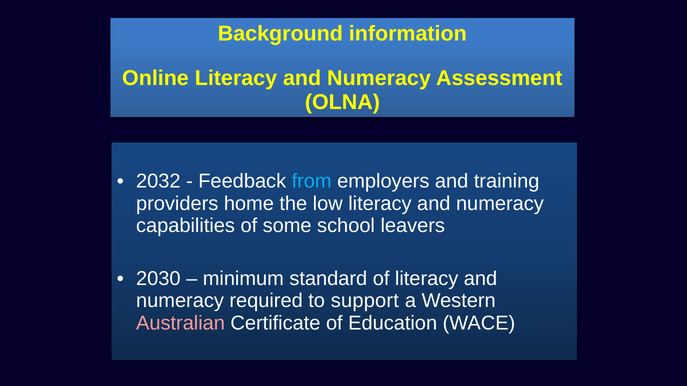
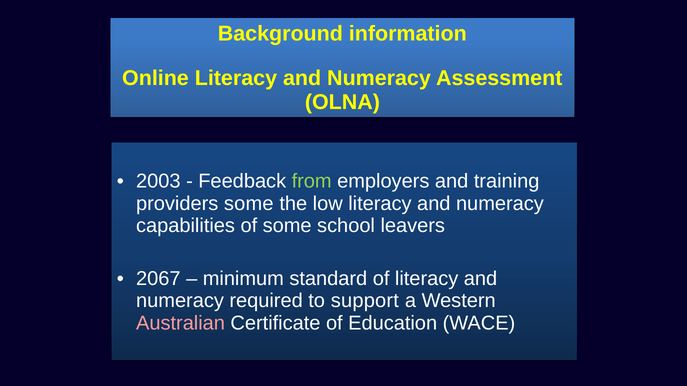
2032: 2032 -> 2003 (158, 181)
from colour: light blue -> light green (312, 181)
providers home: home -> some (249, 204)
2030: 2030 -> 2067 (158, 279)
